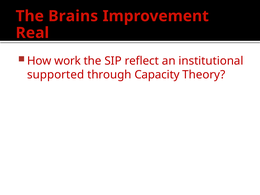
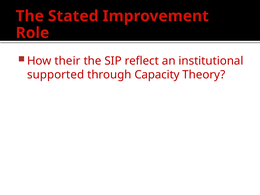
Brains: Brains -> Stated (73, 16)
Real: Real -> Role (32, 33)
work: work -> their (67, 61)
